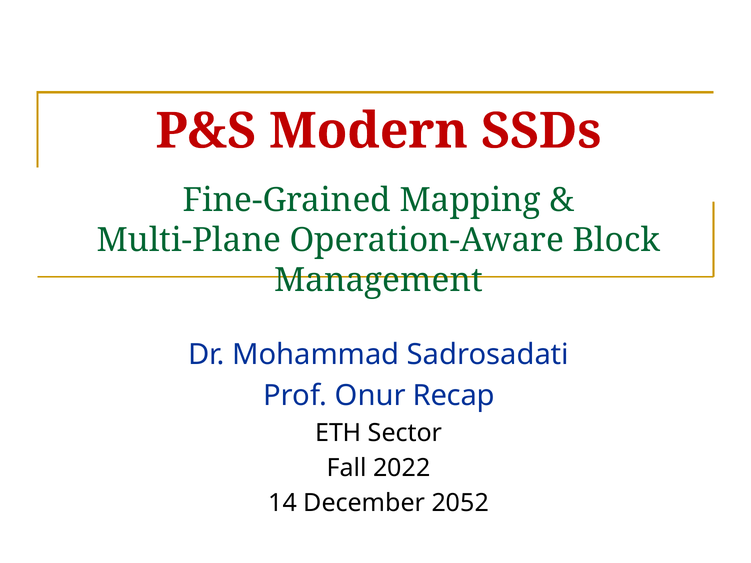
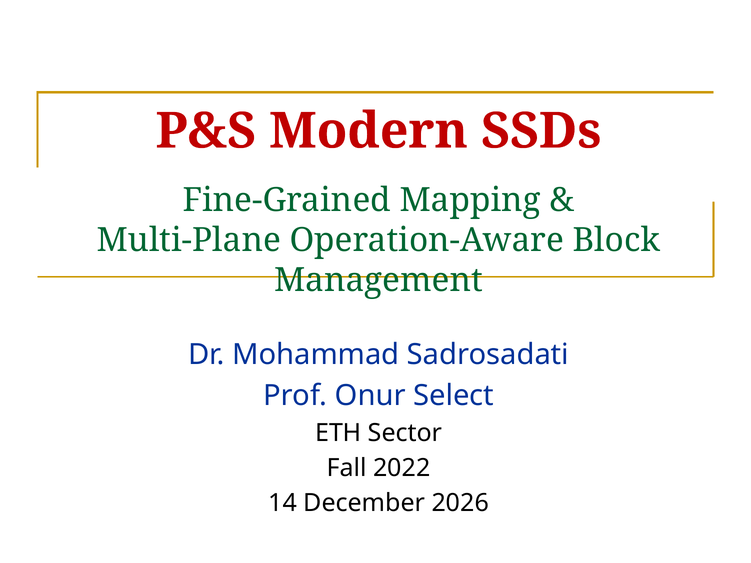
Recap: Recap -> Select (454, 396)
2052: 2052 -> 2026 (460, 503)
